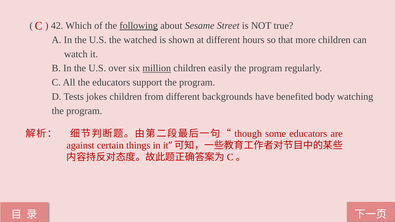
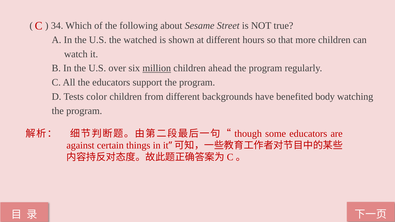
42: 42 -> 34 (57, 26)
following underline: present -> none (139, 26)
easily: easily -> ahead (220, 68)
jokes: jokes -> color (97, 97)
